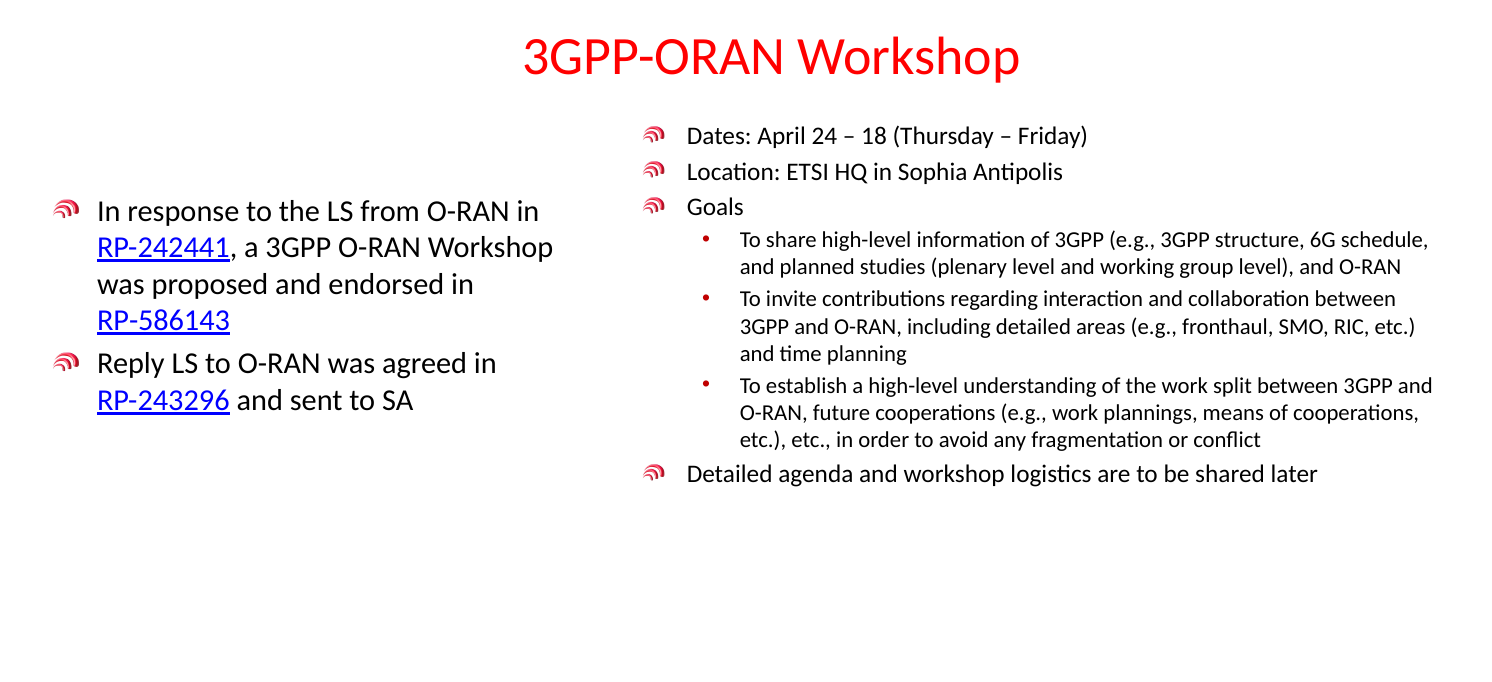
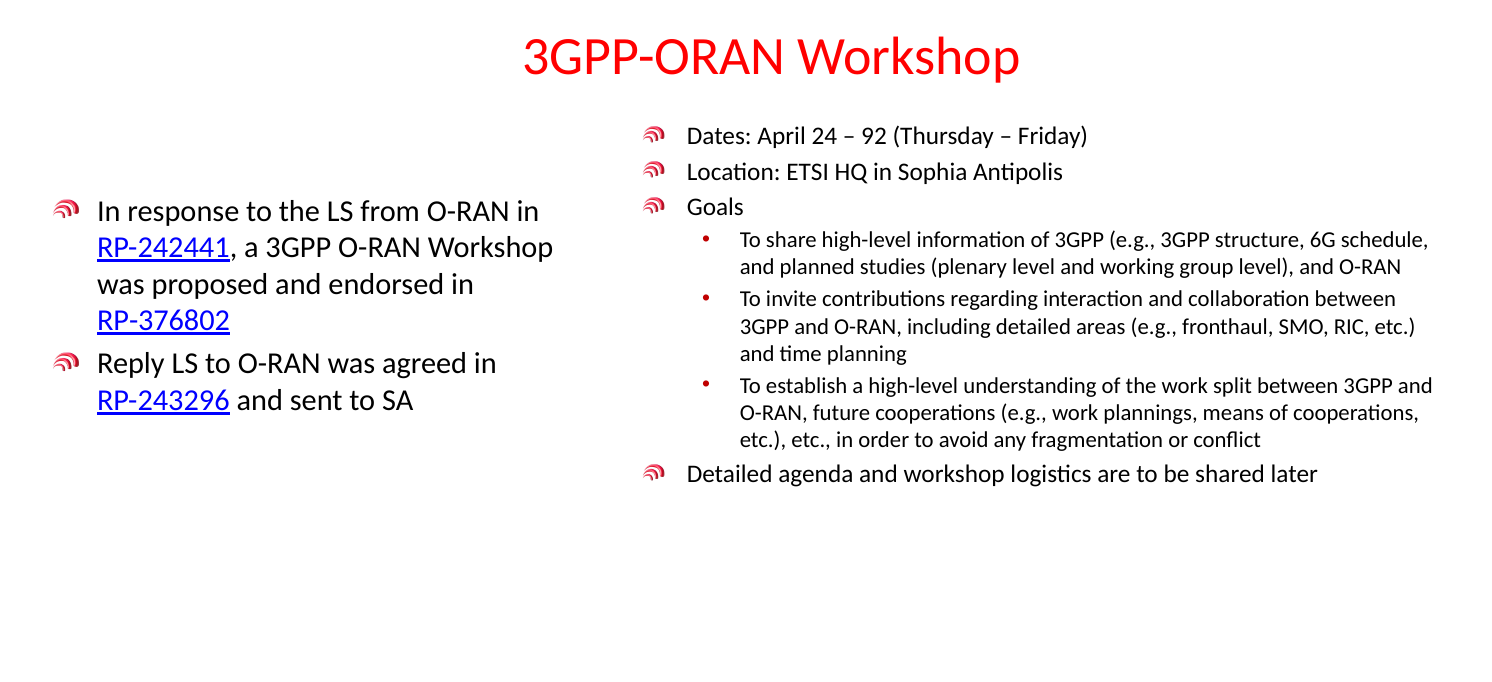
18: 18 -> 92 (874, 136)
RP-586143: RP-586143 -> RP-376802 (163, 321)
